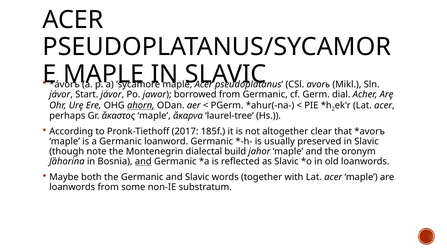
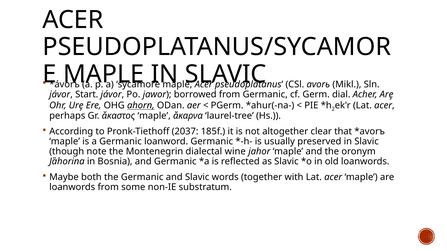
2017: 2017 -> 2037 (185, 132)
build: build -> wine (235, 152)
and underline: present -> none (143, 162)
